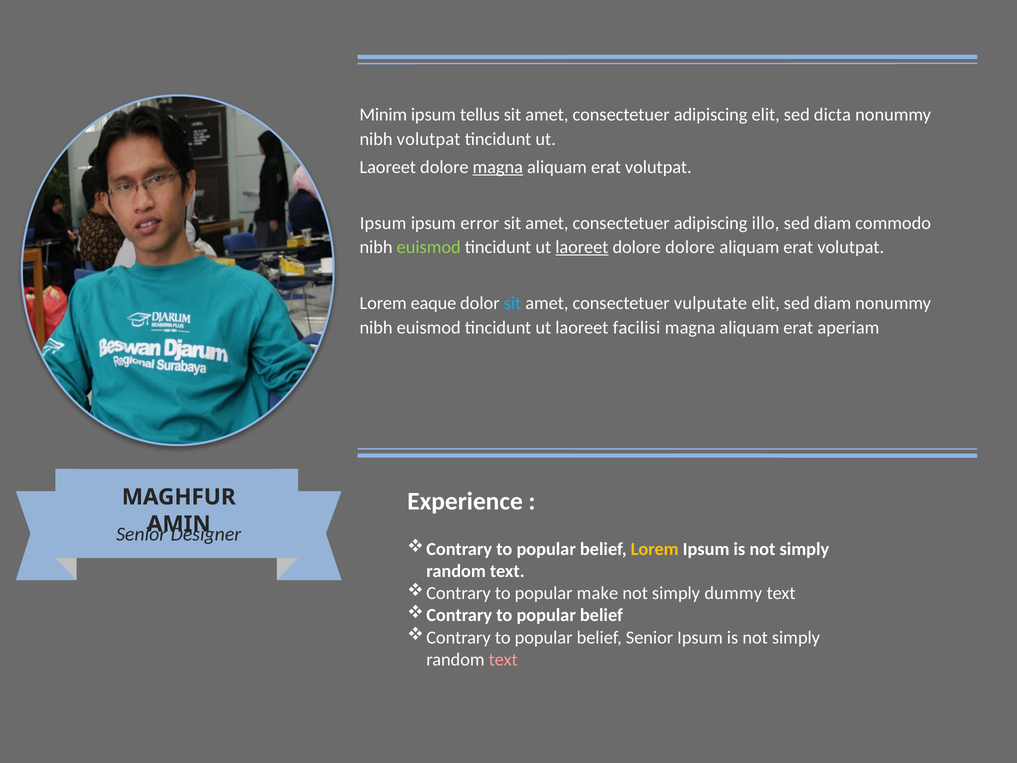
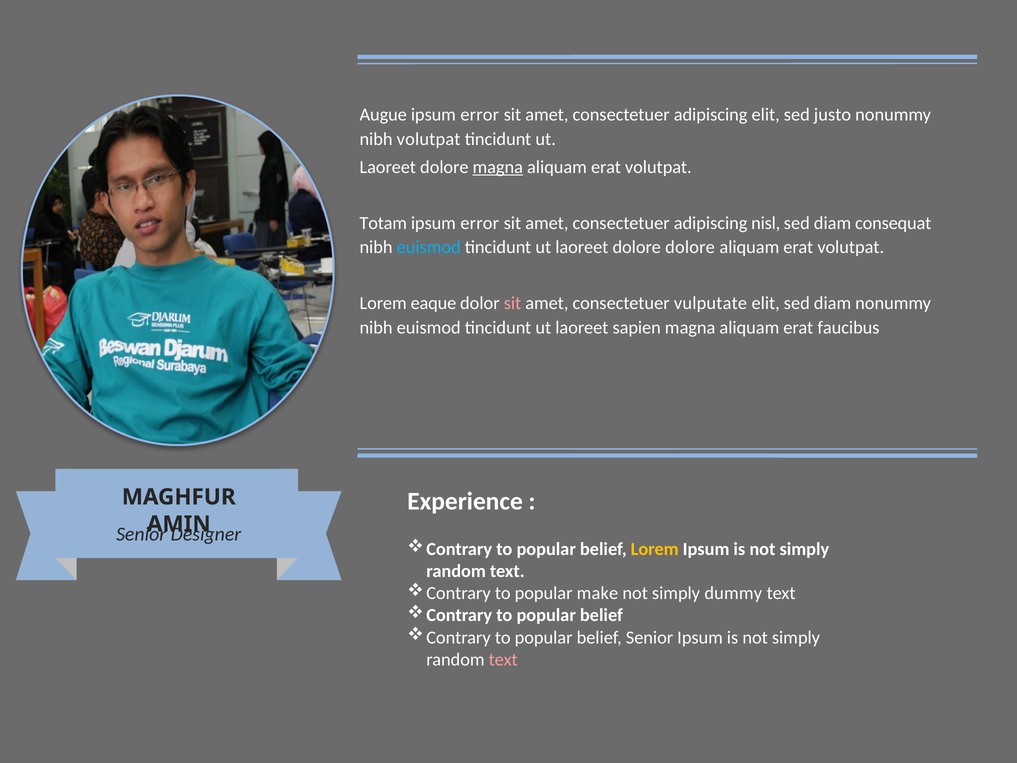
Minim: Minim -> Augue (383, 115)
tellus: tellus -> error (480, 115)
dicta: dicta -> justo (833, 115)
Ipsum: Ipsum -> Totam (383, 223)
illo: illo -> nisl (766, 223)
commodo: commodo -> consequat (893, 223)
euismod colour: light green -> light blue (429, 247)
laoreet underline: present -> none (582, 247)
sit colour: light blue -> pink (513, 303)
facilisi: facilisi -> sapien (637, 327)
aperiam: aperiam -> faucibus (848, 327)
